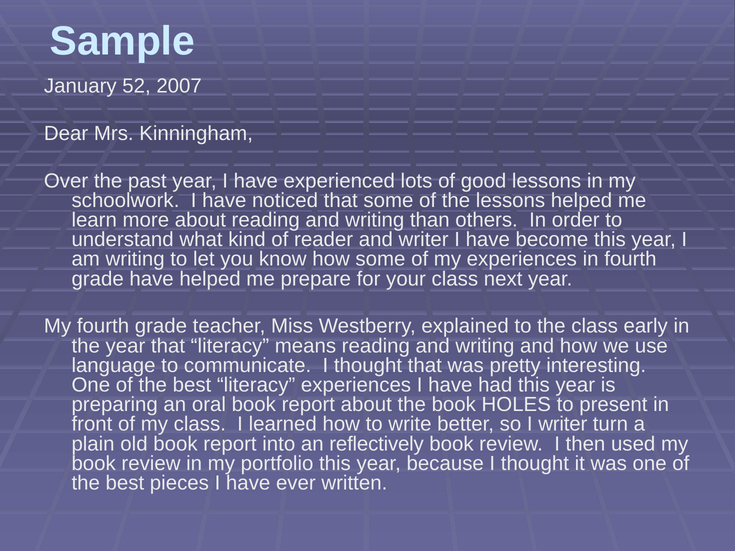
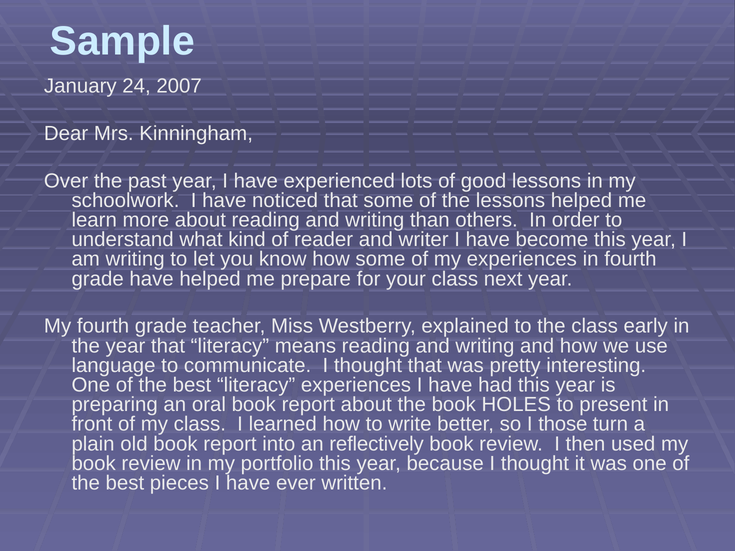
52: 52 -> 24 (136, 86)
I writer: writer -> those (563, 424)
